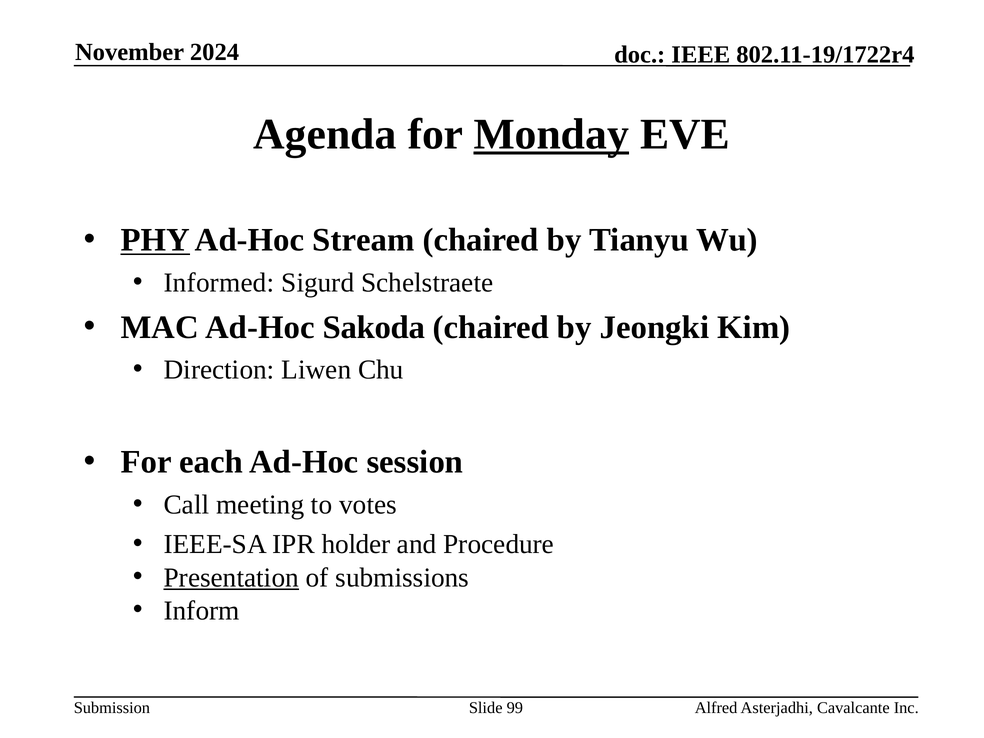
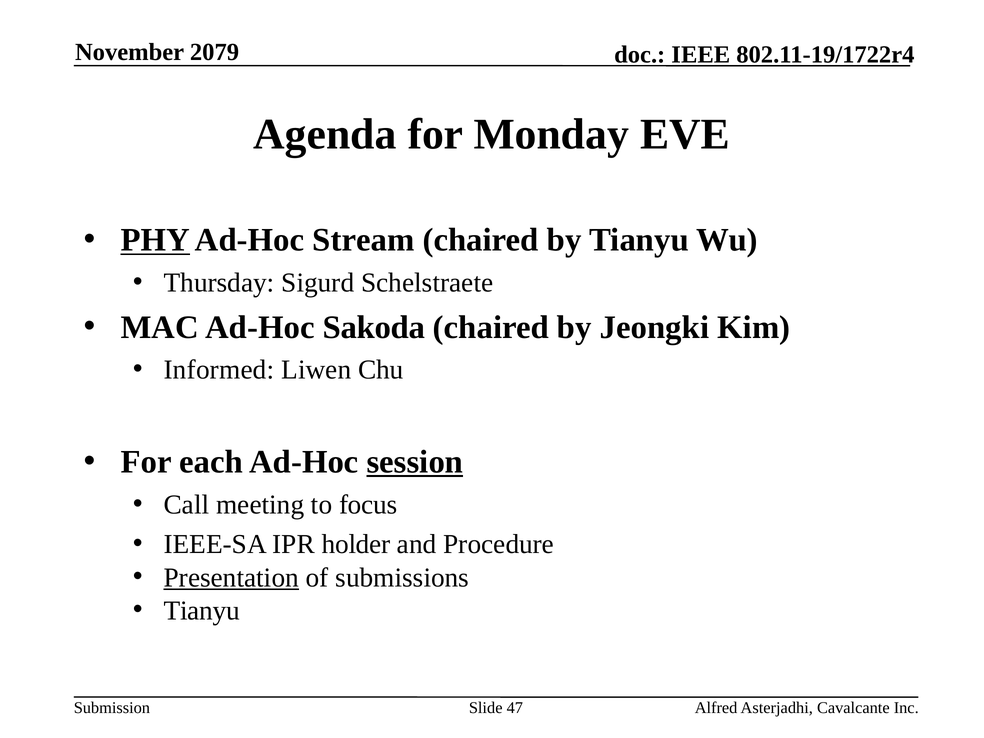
2024: 2024 -> 2079 (215, 52)
Monday underline: present -> none (551, 134)
Informed: Informed -> Thursday (219, 283)
Direction: Direction -> Informed (219, 370)
session underline: none -> present (415, 462)
votes: votes -> focus (368, 505)
Inform: Inform -> Tianyu (202, 611)
99: 99 -> 47 (515, 708)
